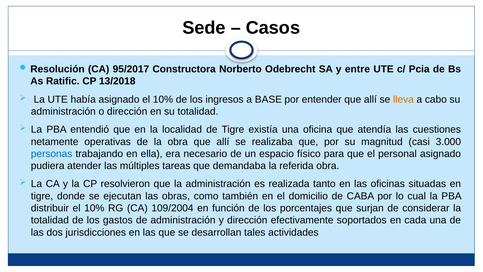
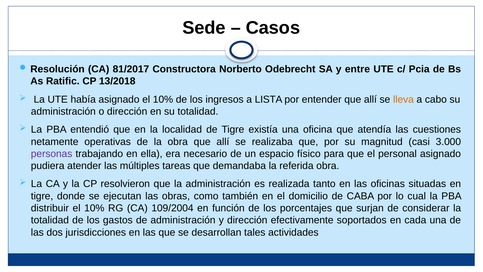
95/2017: 95/2017 -> 81/2017 (131, 69)
BASE: BASE -> LISTA (269, 99)
personas colour: blue -> purple (52, 154)
